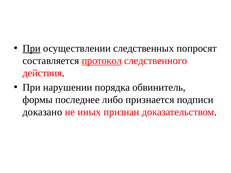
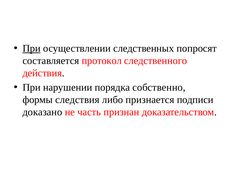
протокол underline: present -> none (102, 61)
обвинитель: обвинитель -> собственно (159, 87)
последнее: последнее -> следствия (77, 100)
иных: иных -> часть (89, 112)
